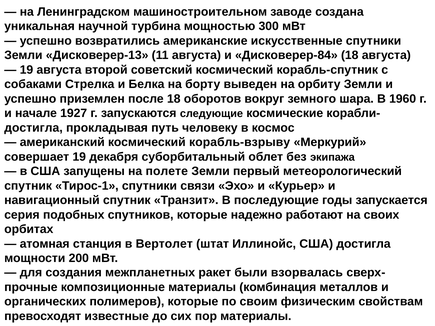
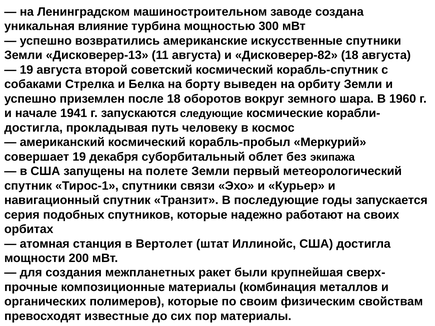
научной: научной -> влияние (103, 26)
Дисковерер-84: Дисковерер-84 -> Дисковерер-82 (286, 55)
1927: 1927 -> 1941 (74, 113)
корабль-взрыву: корабль-взрыву -> корабль-пробыл (240, 142)
взорвалась: взорвалась -> крупнейшая (307, 273)
